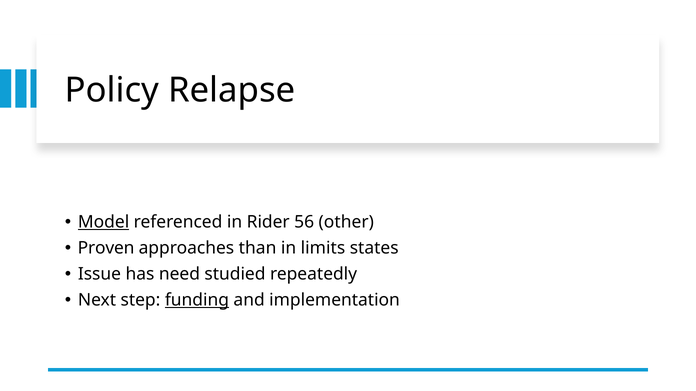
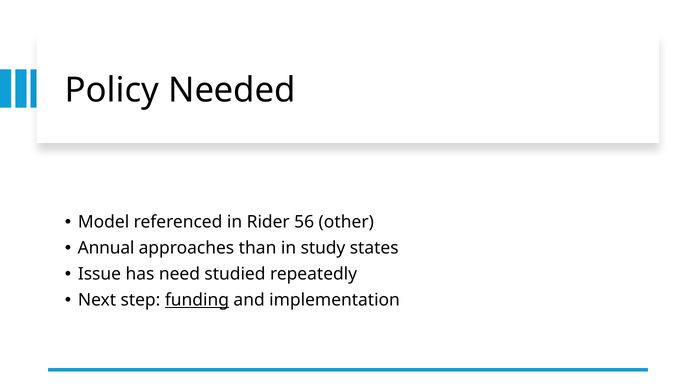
Relapse: Relapse -> Needed (232, 90)
Model underline: present -> none (104, 222)
Proven: Proven -> Annual (106, 248)
limits: limits -> study (323, 248)
